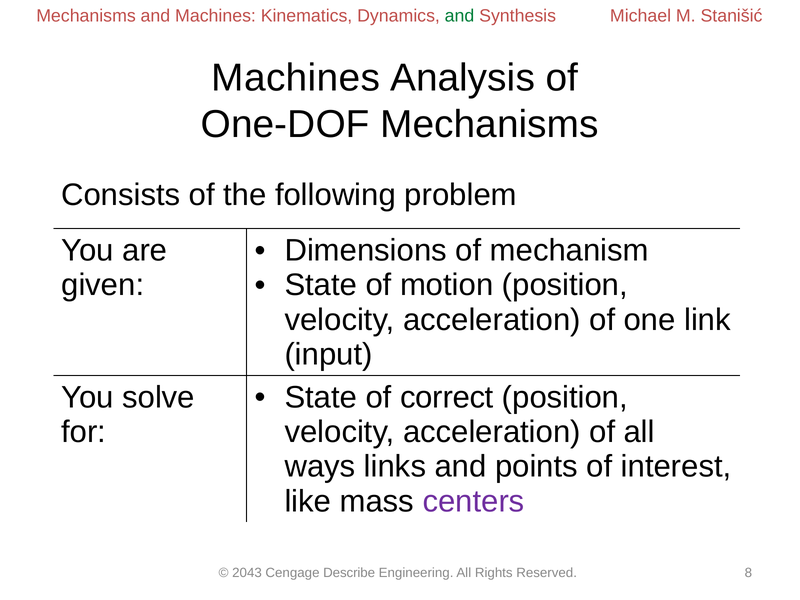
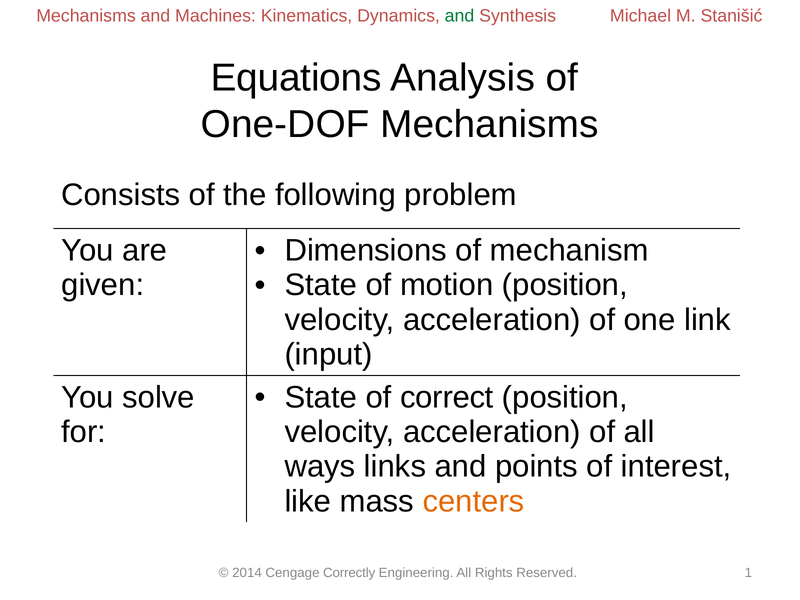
Machines: Machines -> Equations (296, 78)
centers colour: purple -> orange (473, 501)
2043: 2043 -> 2014 (247, 573)
Describe: Describe -> Correctly (349, 573)
8: 8 -> 1 (748, 573)
